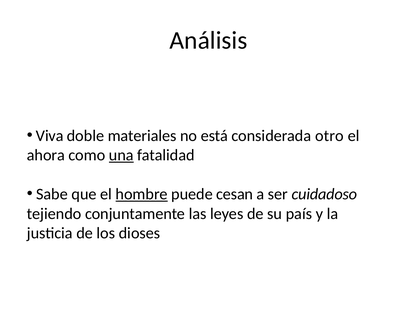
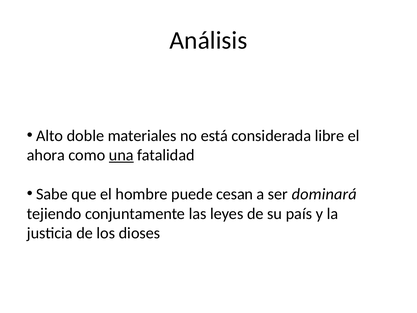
Viva: Viva -> Alto (50, 136)
otro: otro -> libre (330, 136)
hombre underline: present -> none (142, 194)
cuidadoso: cuidadoso -> dominará (324, 194)
